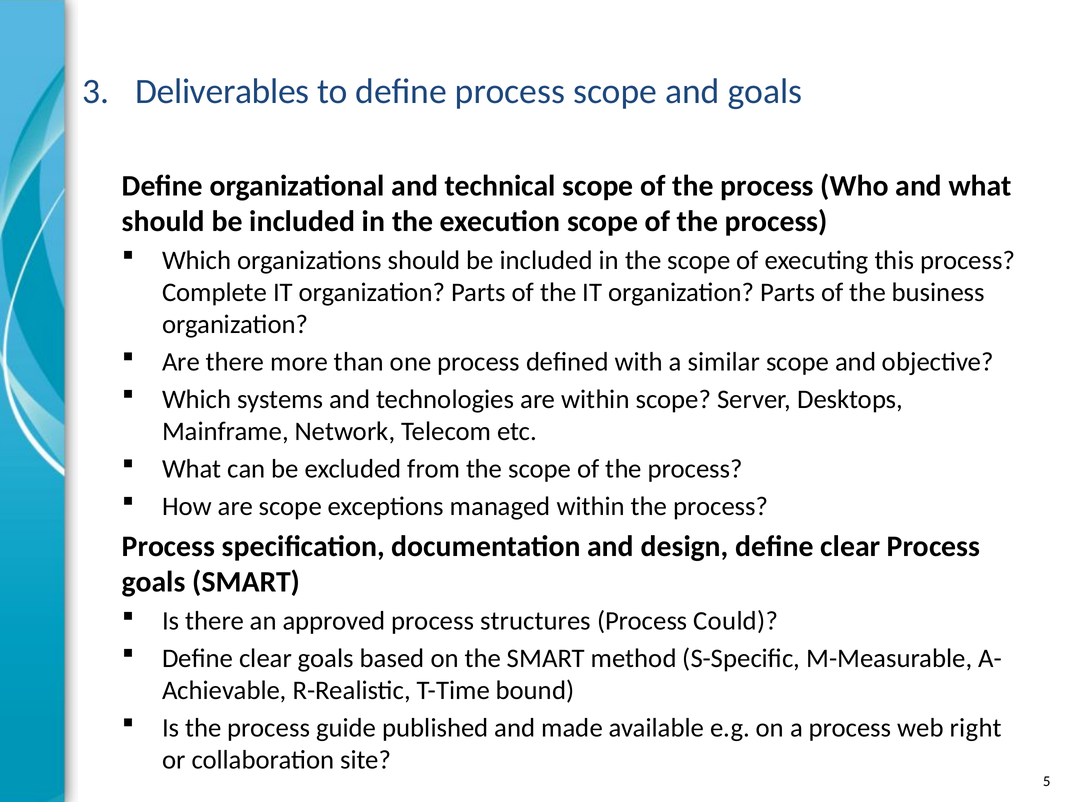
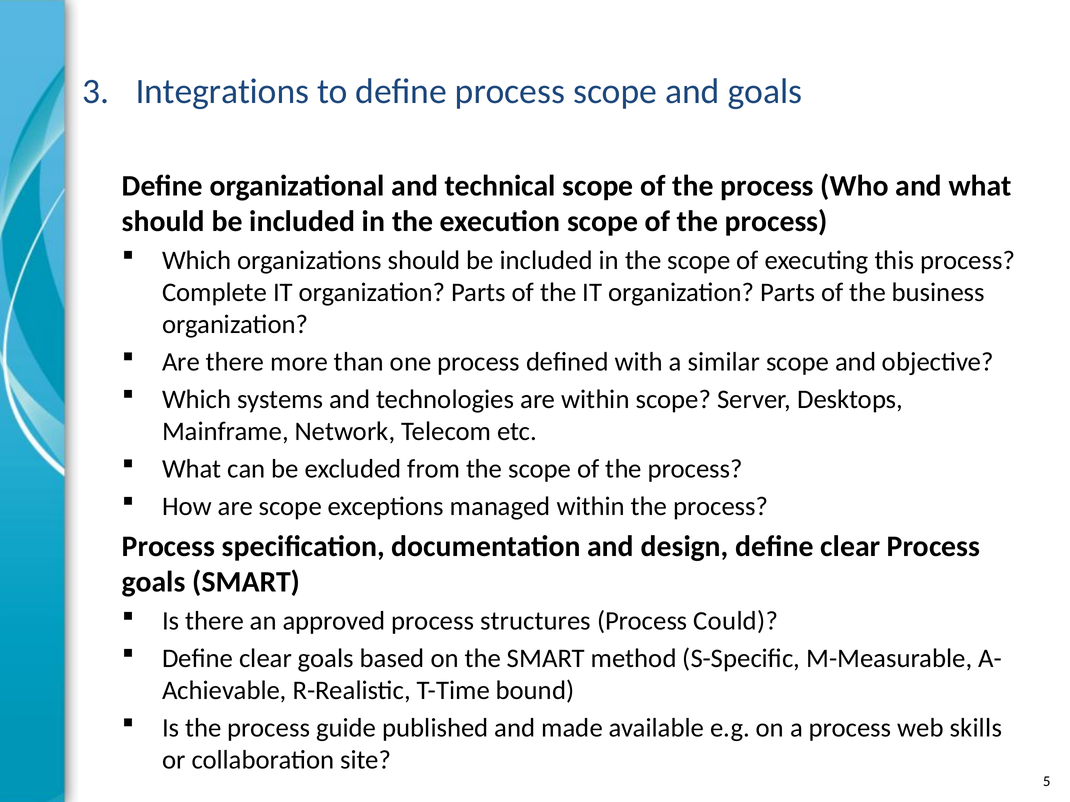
Deliverables: Deliverables -> Integrations (222, 92)
right: right -> skills (976, 729)
